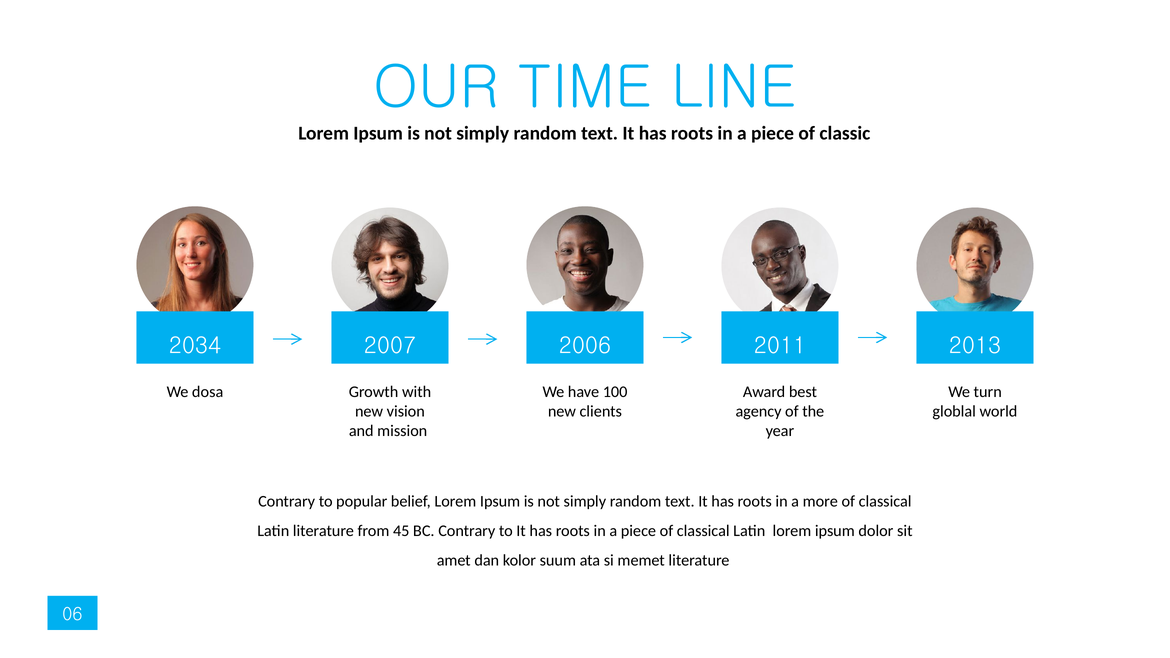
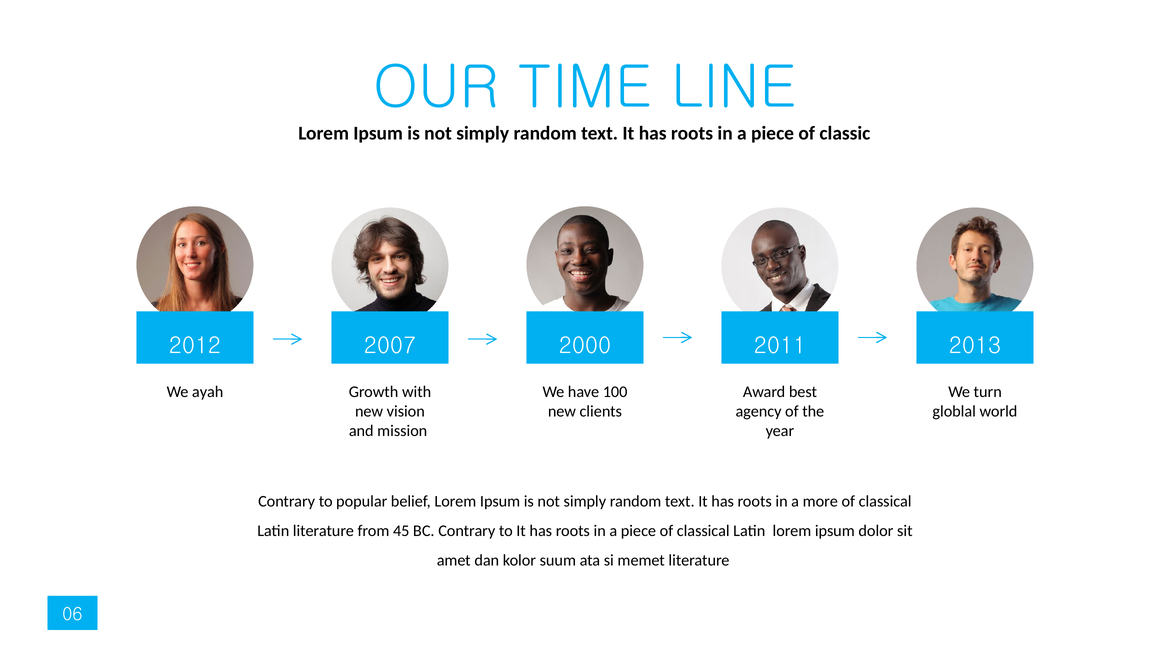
2034: 2034 -> 2012 (195, 346)
2006: 2006 -> 2000 (585, 346)
dosa: dosa -> ayah (208, 392)
